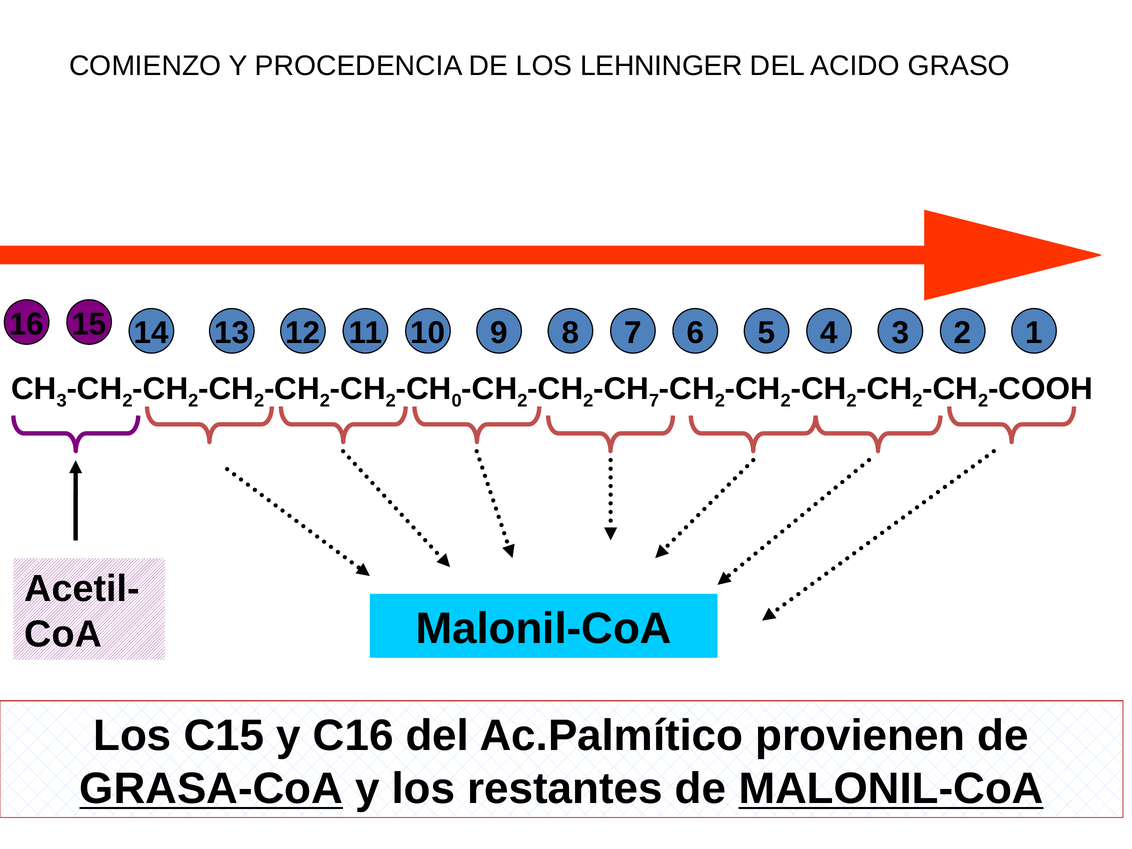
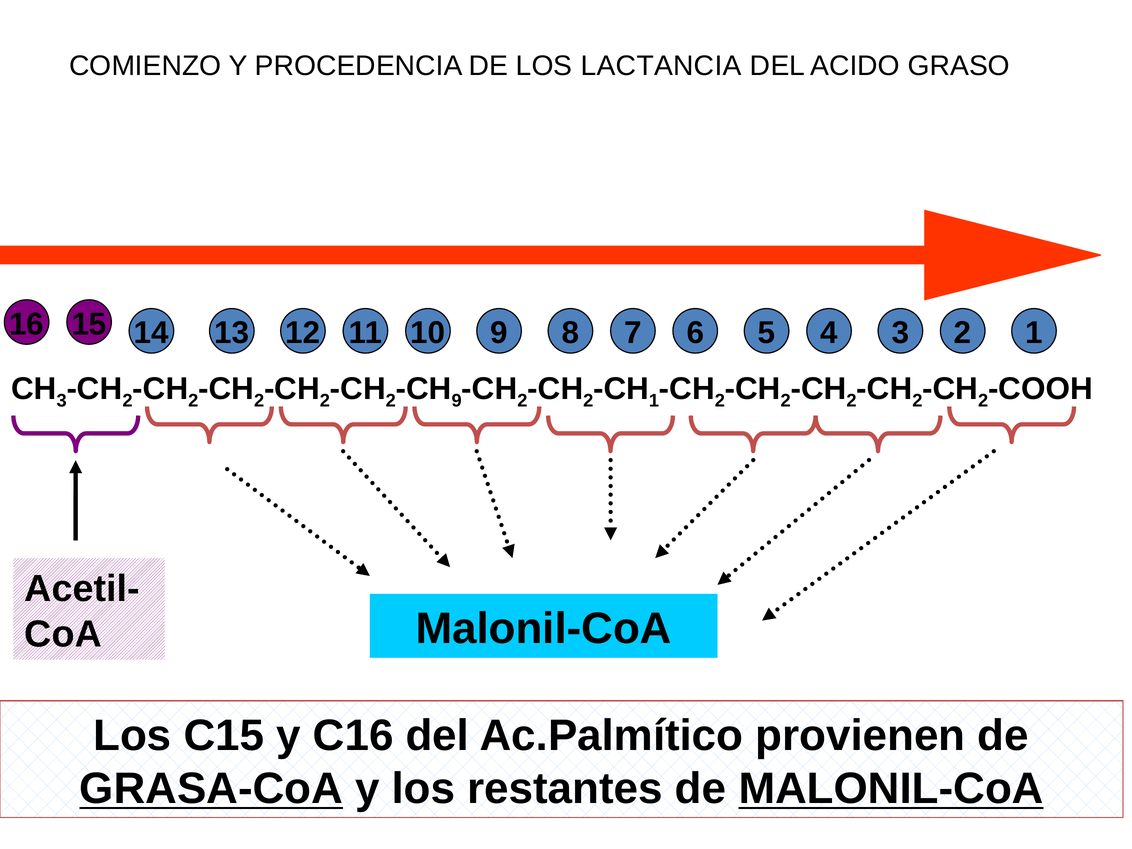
LEHNINGER: LEHNINGER -> LACTANCIA (661, 66)
0: 0 -> 9 (457, 401)
7: 7 -> 1 (654, 401)
